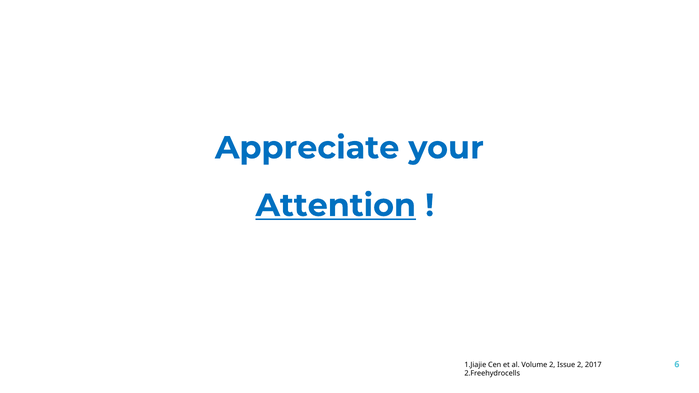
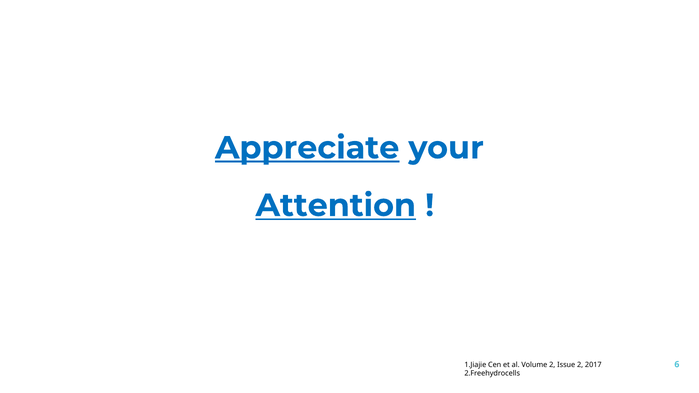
Appreciate underline: none -> present (307, 148)
